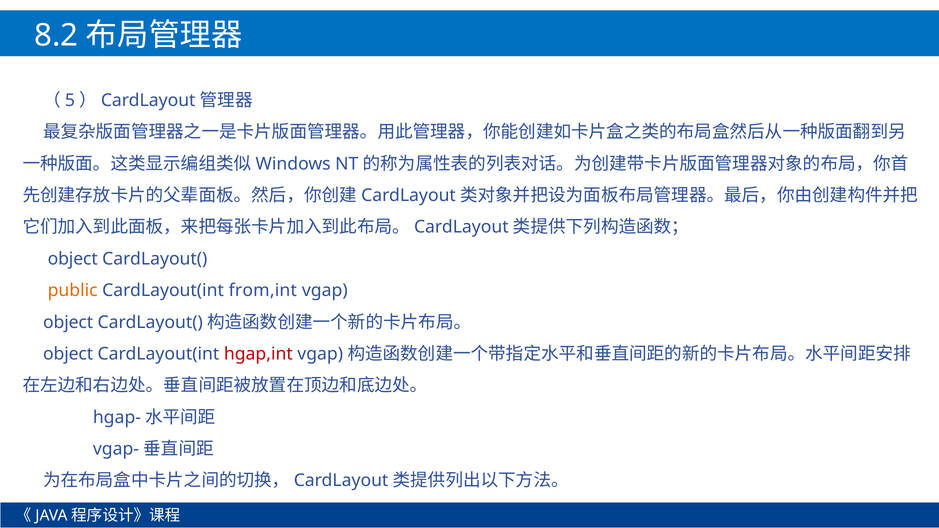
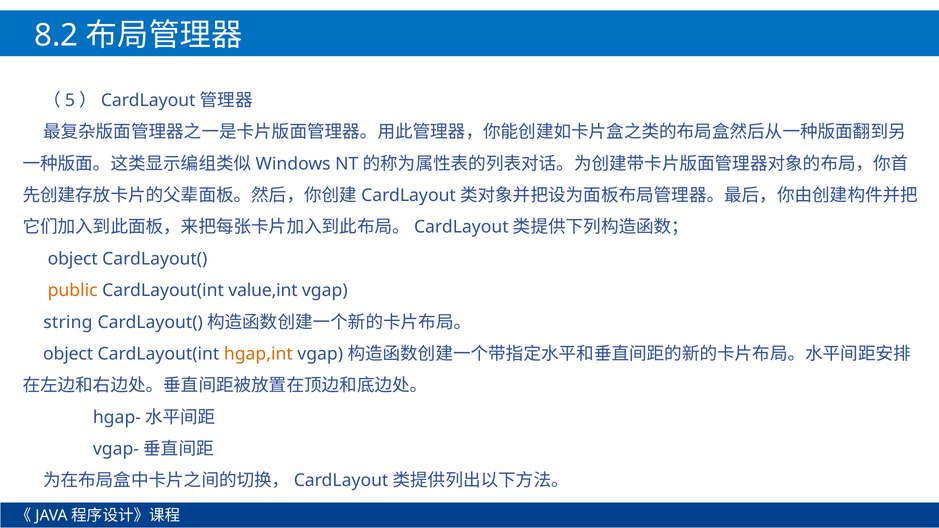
from,int: from,int -> value,int (263, 291)
object: object -> string (68, 322)
hgap,int colour: red -> orange (258, 354)
